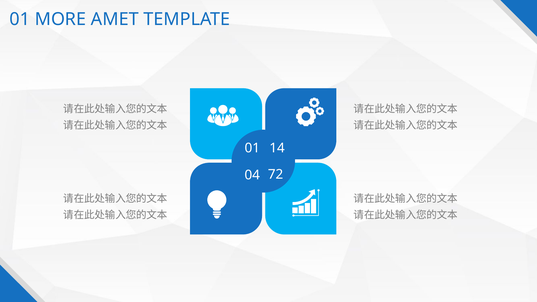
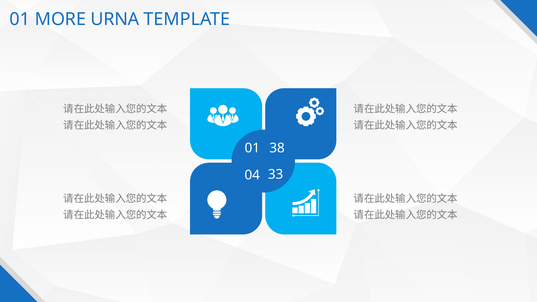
AMET: AMET -> URNA (115, 19)
14: 14 -> 38 (277, 148)
72: 72 -> 33 (276, 175)
